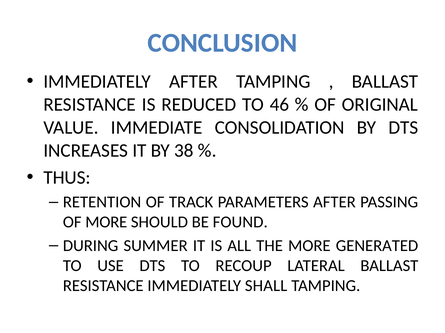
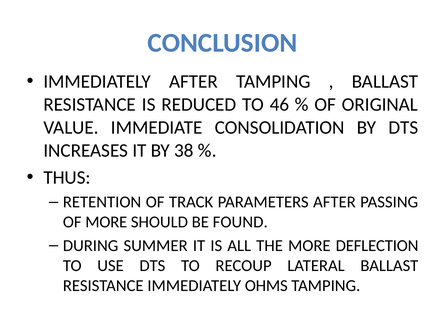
GENERATED: GENERATED -> DEFLECTION (377, 246)
SHALL: SHALL -> OHMS (266, 286)
